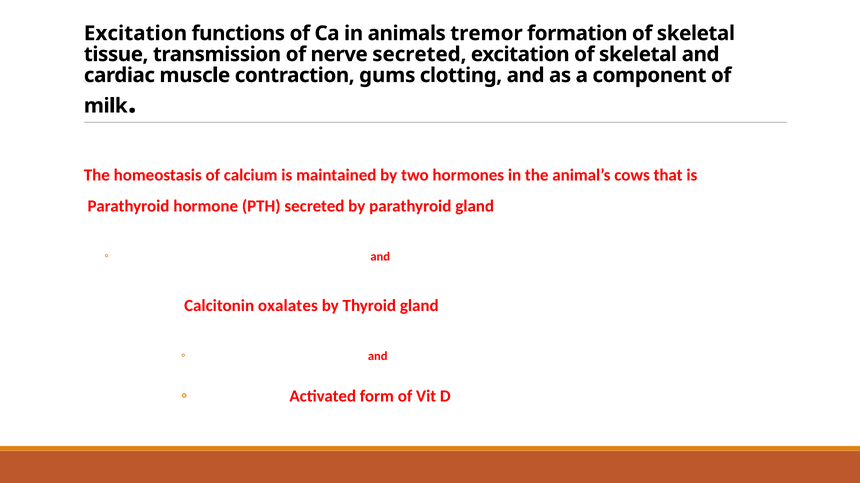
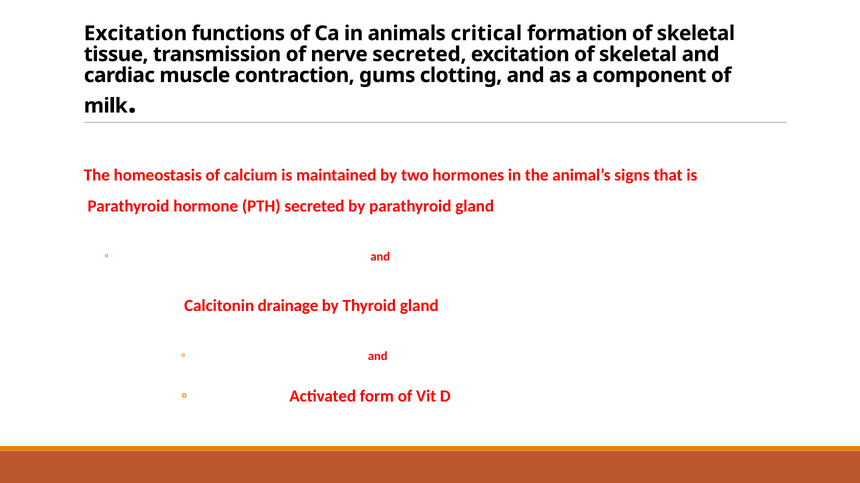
tremor: tremor -> critical (486, 33)
cows: cows -> signs (632, 175)
oxalates: oxalates -> drainage (288, 306)
